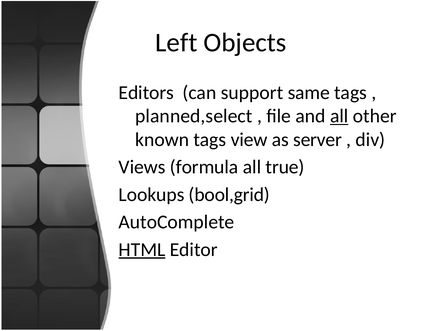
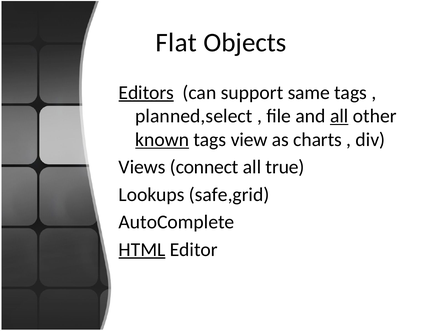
Left: Left -> Flat (176, 43)
Editors underline: none -> present (146, 93)
known underline: none -> present (162, 140)
server: server -> charts (318, 140)
formula: formula -> connect (204, 167)
bool,grid: bool,grid -> safe,grid (229, 195)
